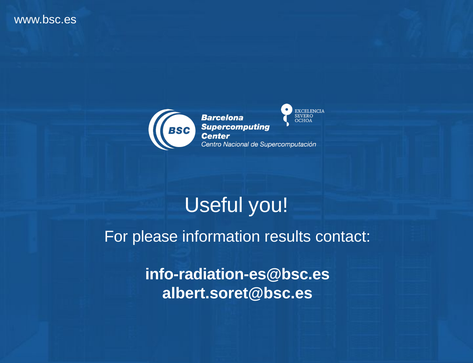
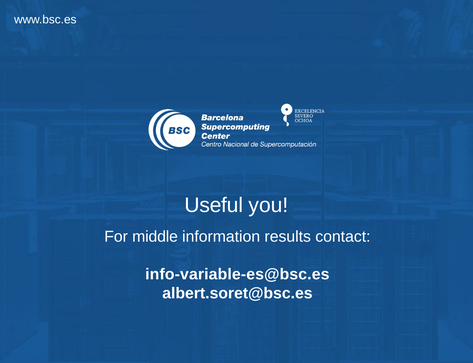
please: please -> middle (155, 237)
info-radiation-es@bsc.es: info-radiation-es@bsc.es -> info-variable-es@bsc.es (237, 274)
